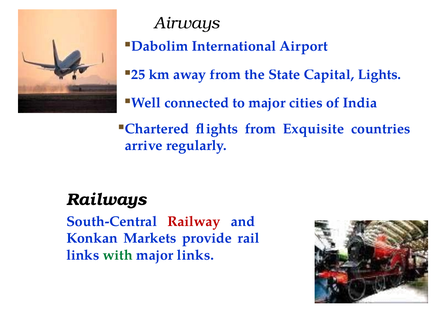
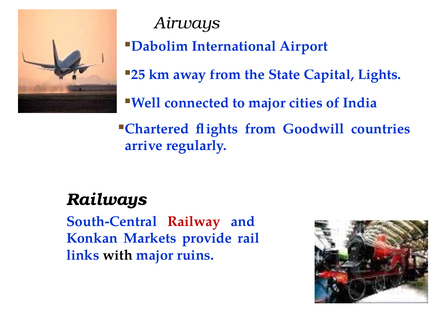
Exquisite: Exquisite -> Goodwill (314, 129)
with colour: green -> black (118, 256)
major links: links -> ruins (195, 256)
